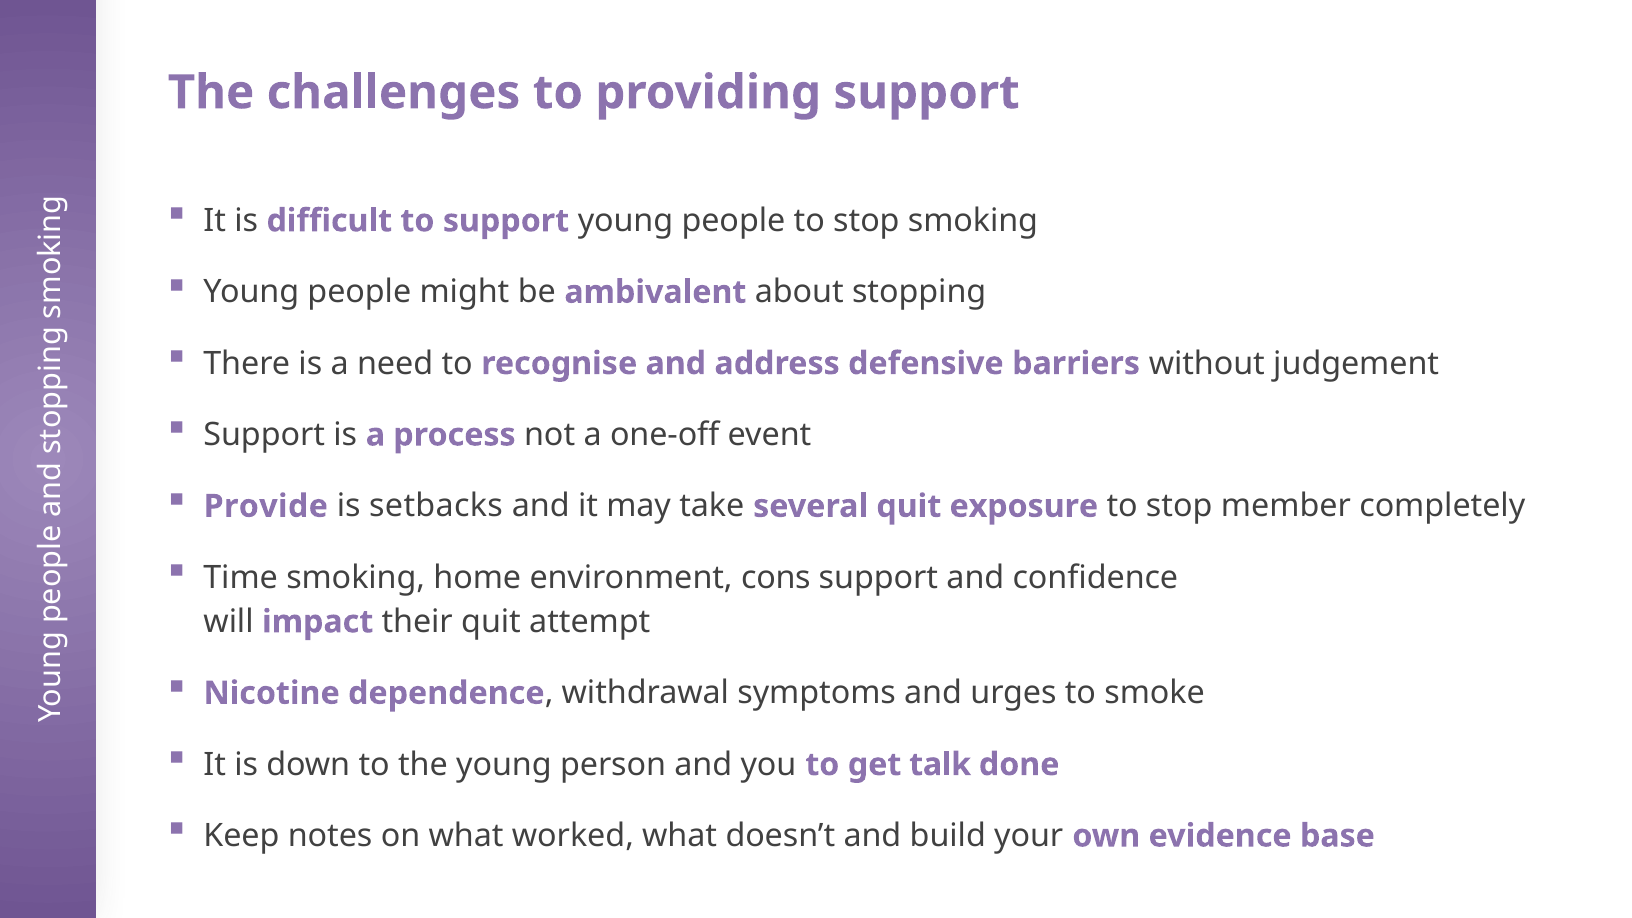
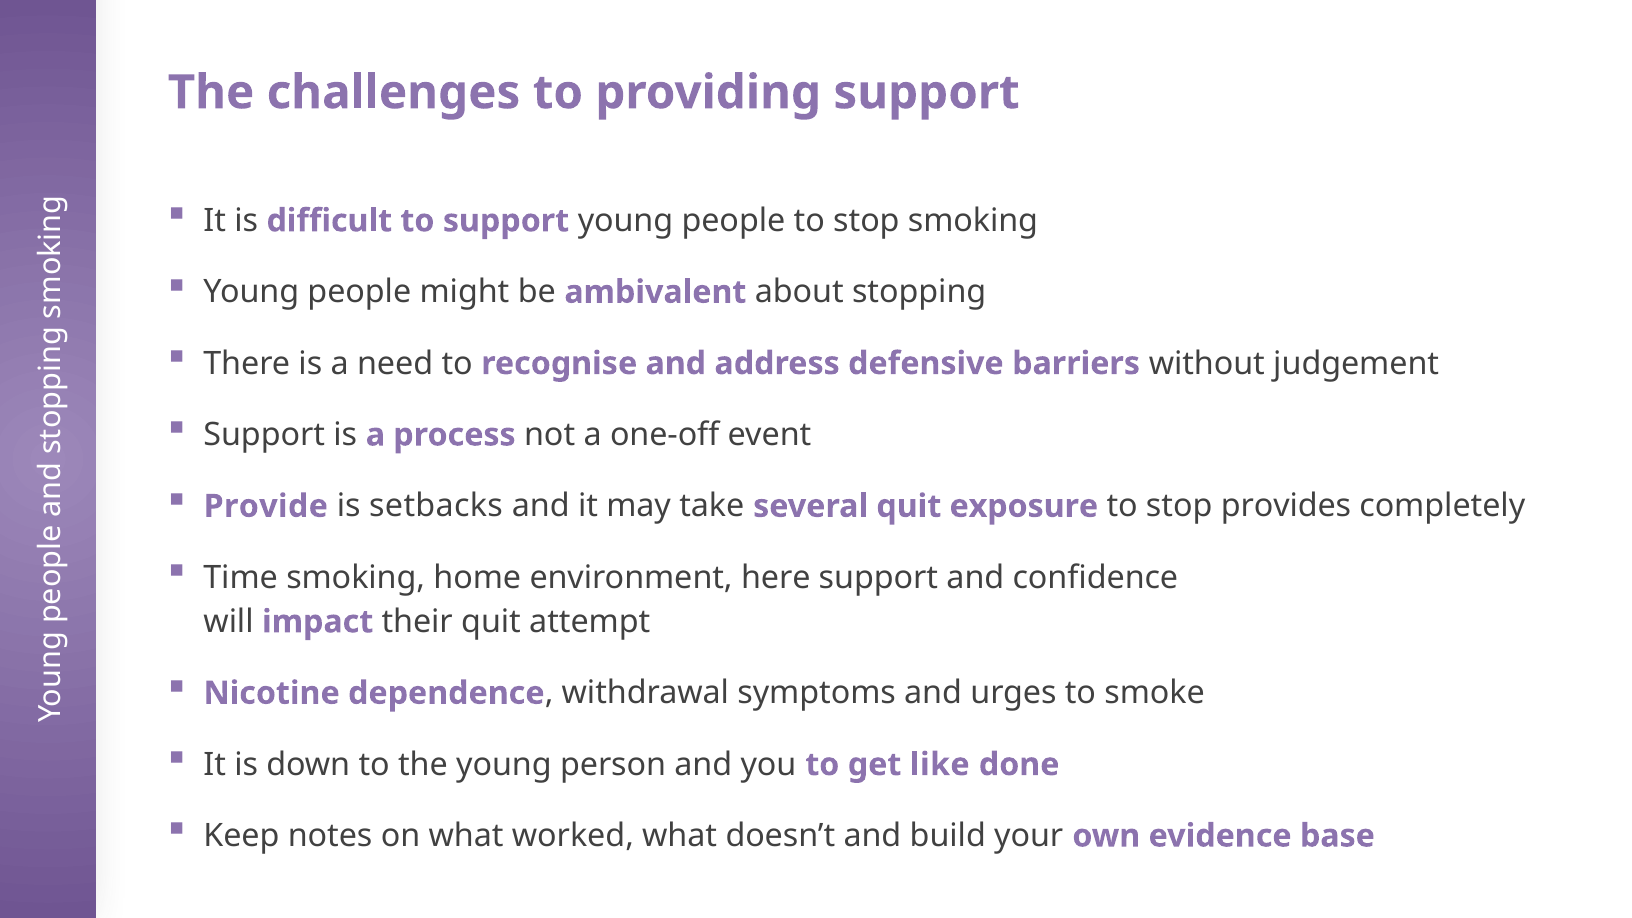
member: member -> provides (1286, 506)
cons: cons -> here (776, 578)
talk: talk -> like (940, 765)
